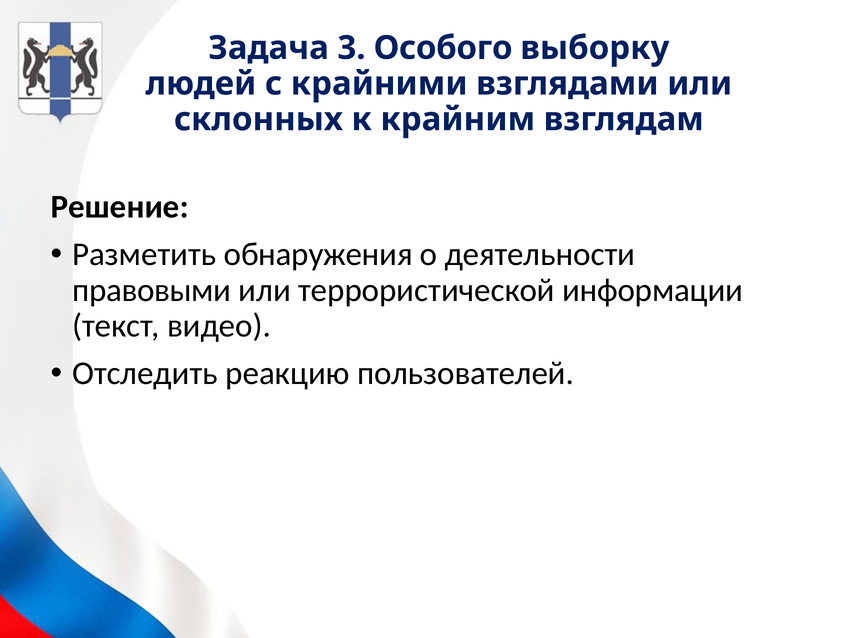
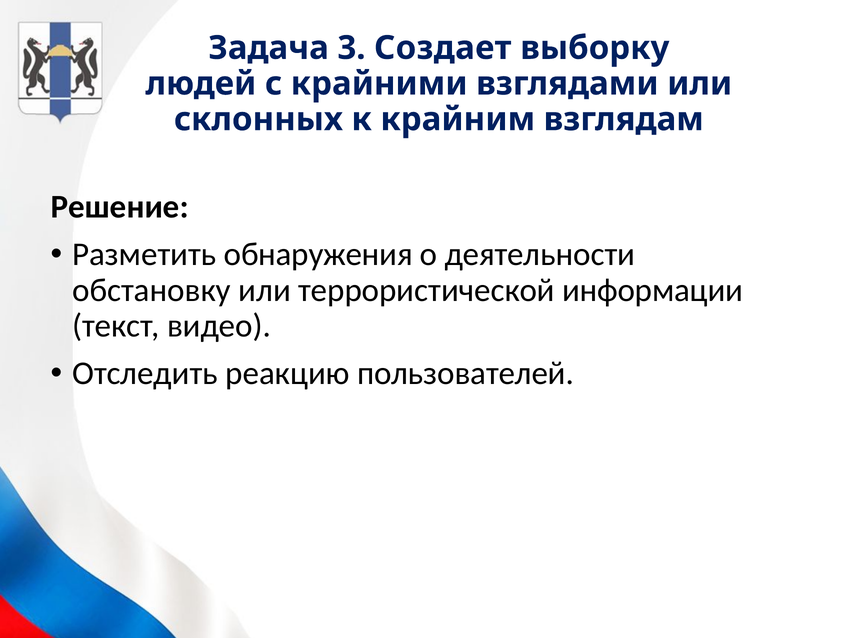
Особого: Особого -> Создает (443, 48)
правовыми: правовыми -> обстановку (152, 290)
